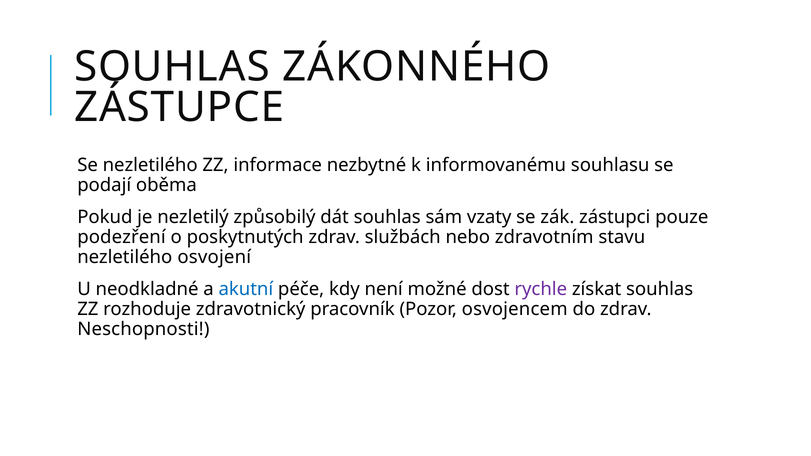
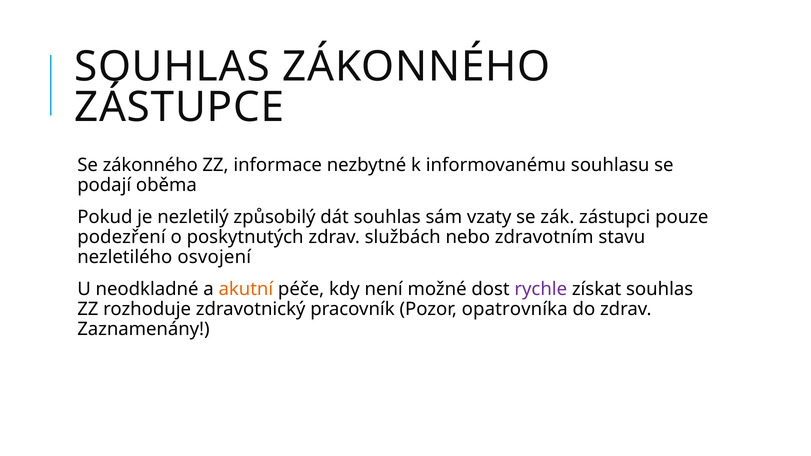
Se nezletilého: nezletilého -> zákonného (150, 165)
akutní colour: blue -> orange (246, 289)
osvojencem: osvojencem -> opatrovníka (515, 309)
Neschopnosti: Neschopnosti -> Zaznamenány (143, 329)
